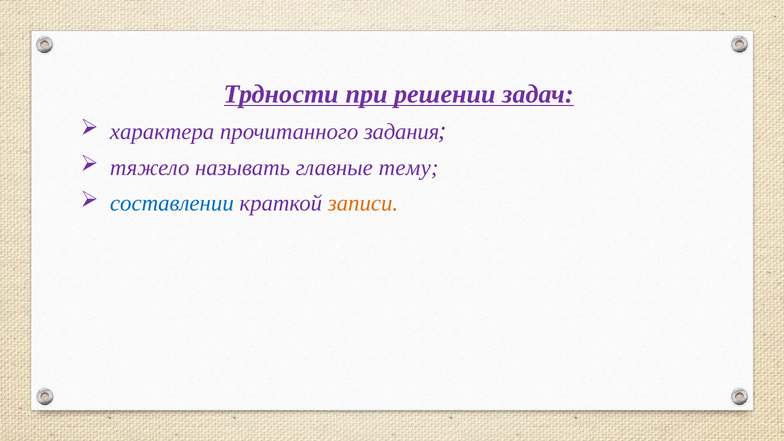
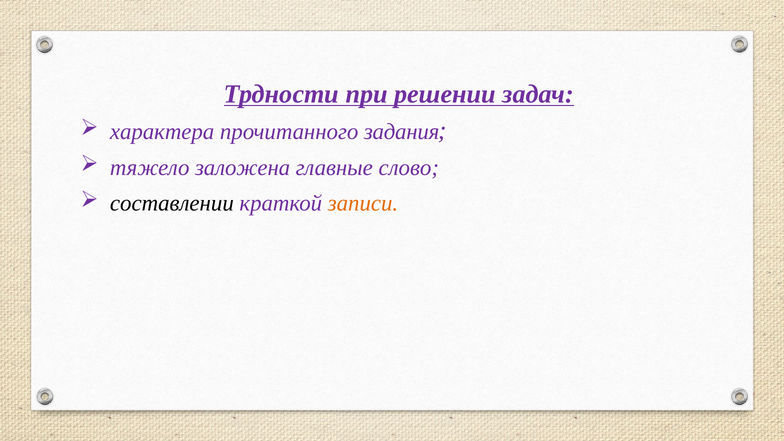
называть: называть -> заложена (243, 168)
тему: тему -> слово (409, 168)
составлении colour: blue -> black (172, 203)
